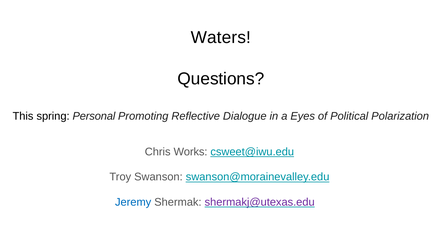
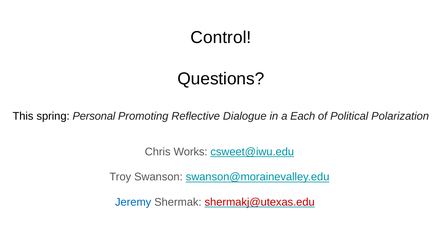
Waters: Waters -> Control (221, 37)
Eyes: Eyes -> Each (303, 116)
shermakj@utexas.edu colour: purple -> red (260, 202)
